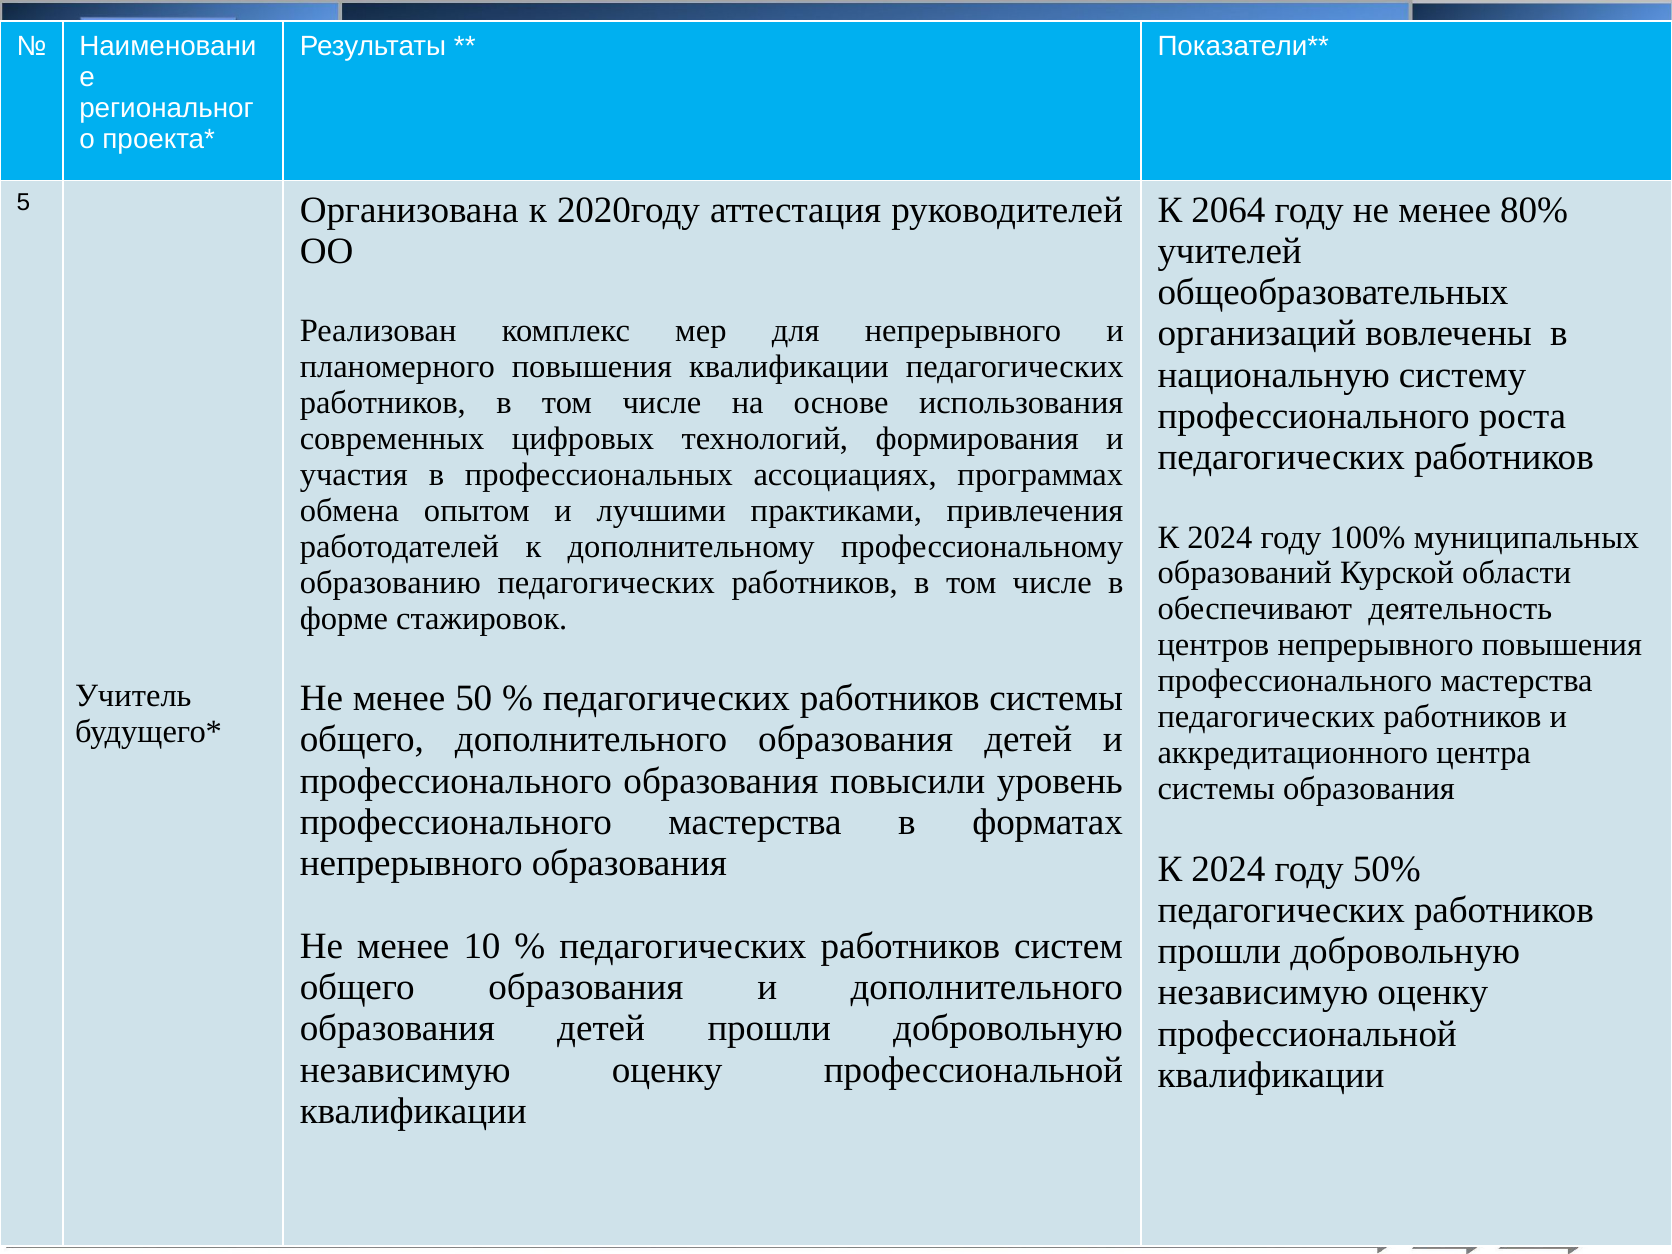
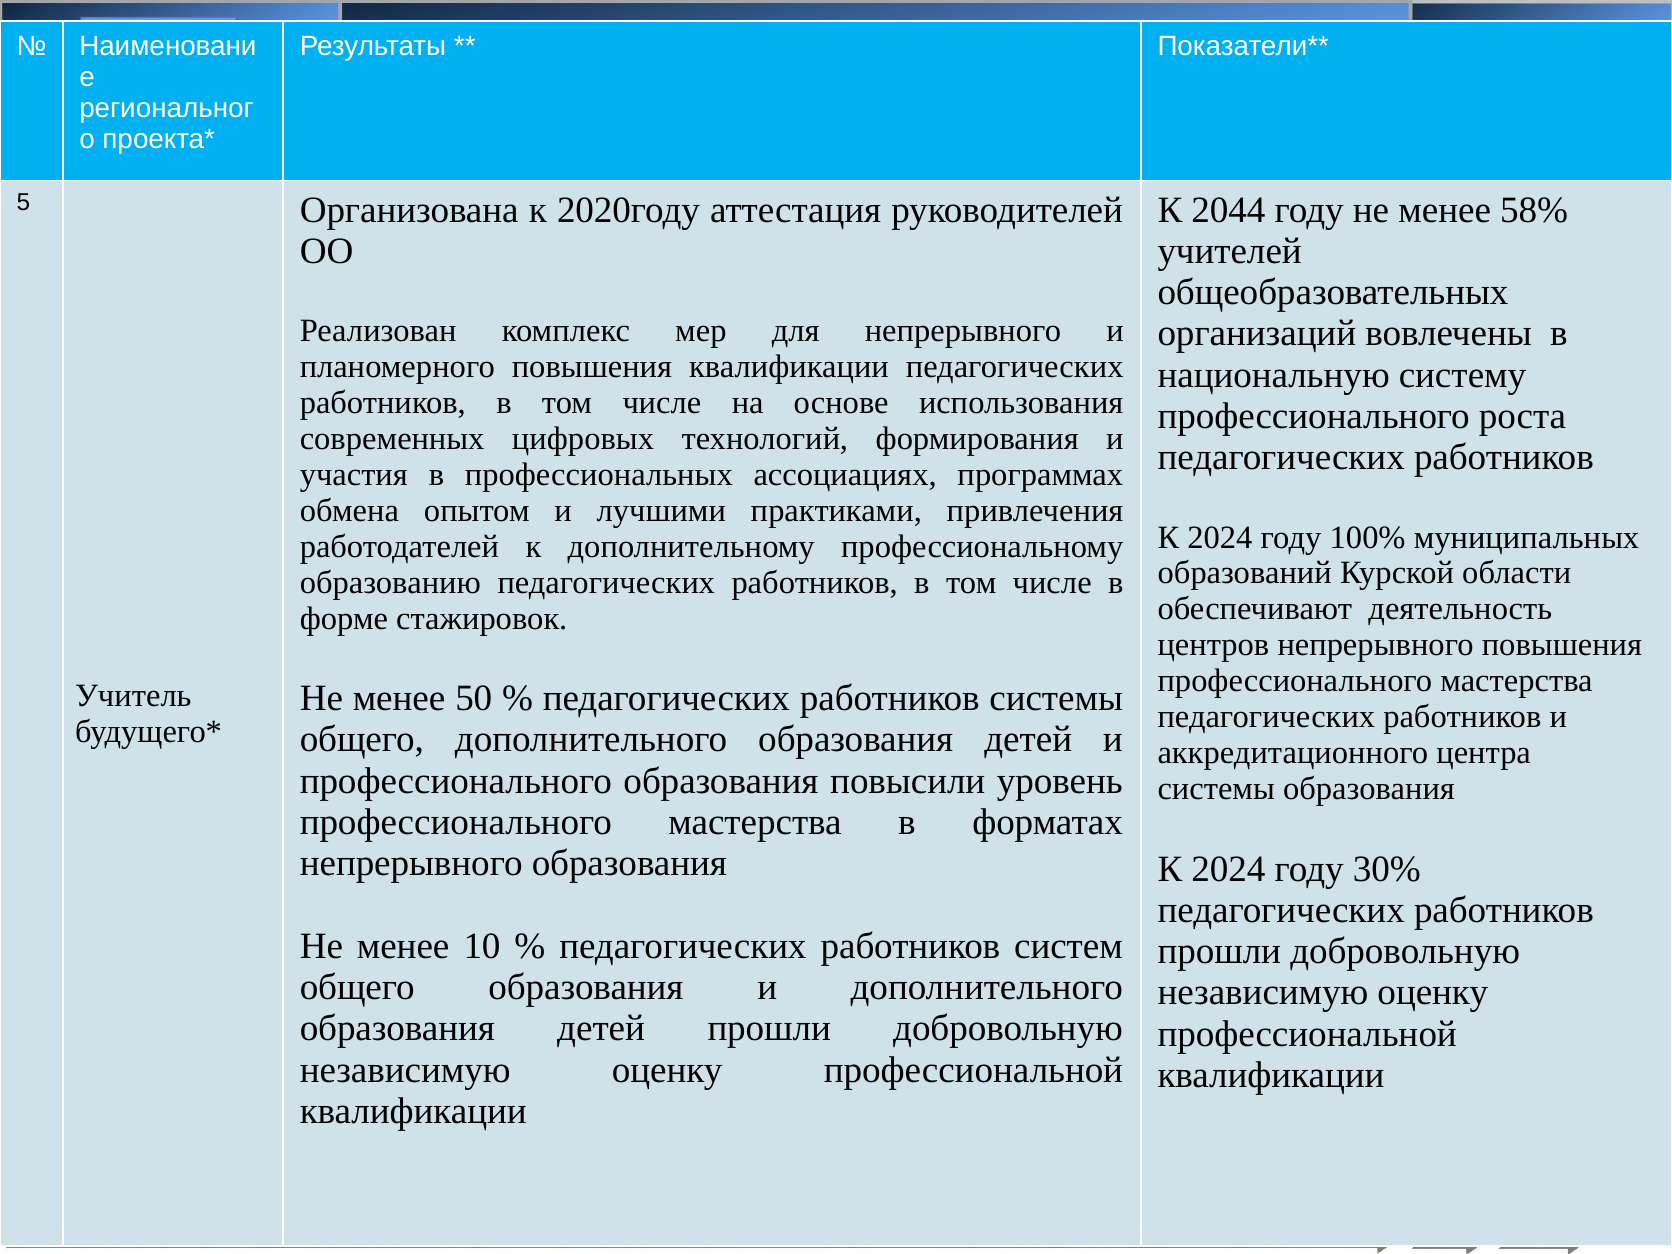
2064: 2064 -> 2044 (1228, 210)
80%: 80% -> 58% (1534, 210)
50%: 50% -> 30% (1387, 869)
